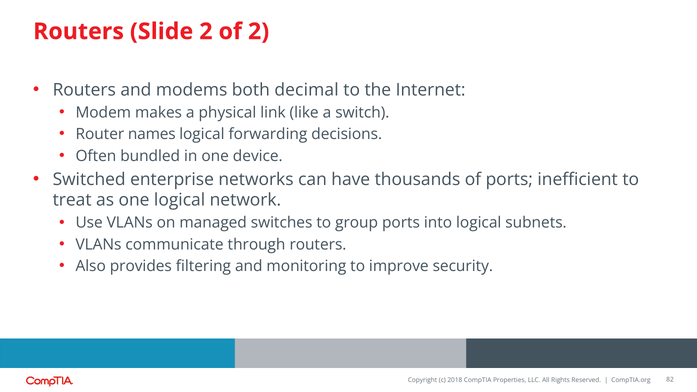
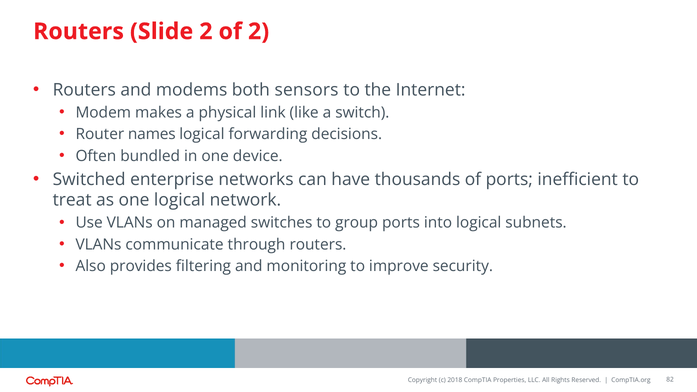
decimal: decimal -> sensors (307, 90)
